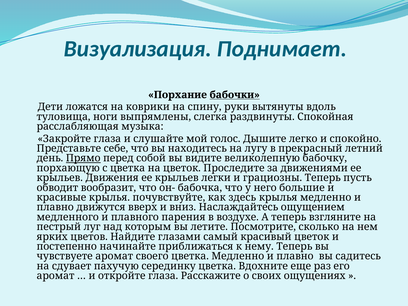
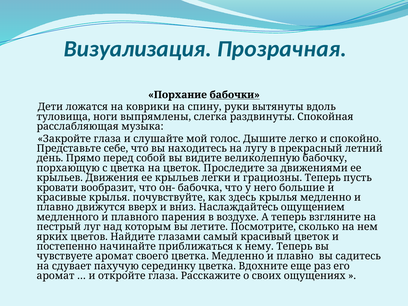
Поднимает: Поднимает -> Прозрачная (282, 49)
Прямо underline: present -> none (83, 158)
обводит: обводит -> кровати (57, 188)
